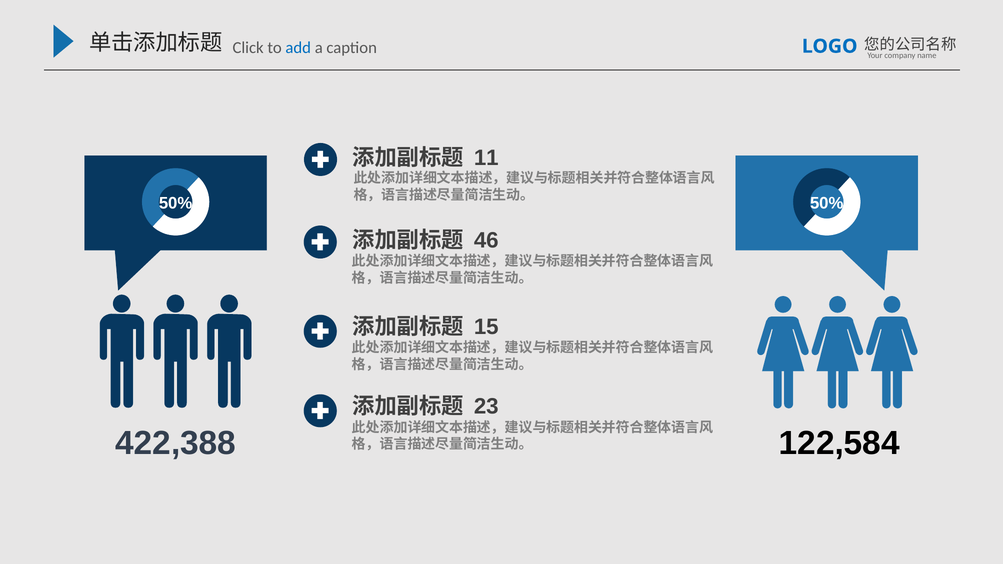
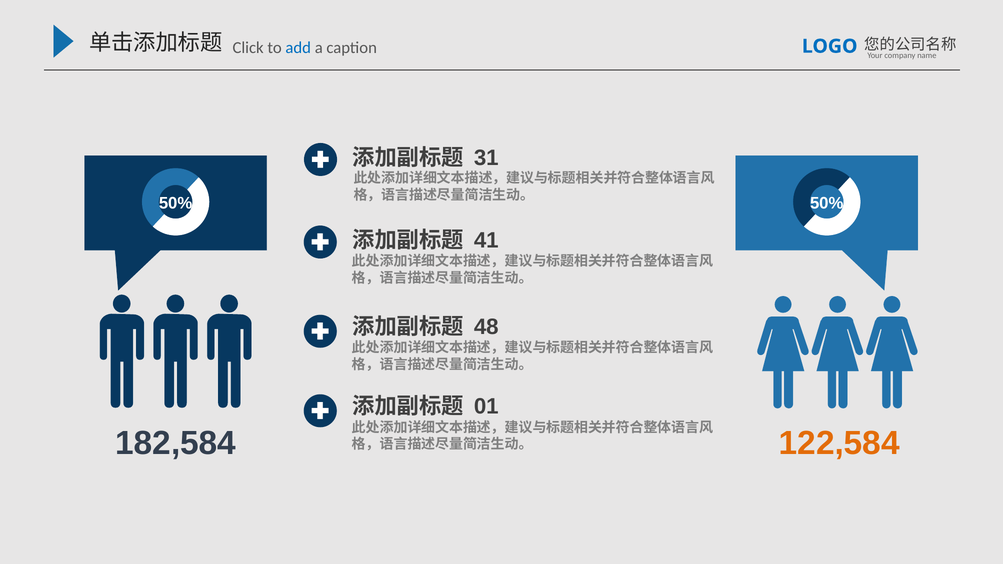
11: 11 -> 31 (486, 158)
46: 46 -> 41 (486, 241)
15: 15 -> 48 (486, 327)
23: 23 -> 01 (486, 407)
422,388: 422,388 -> 182,584 (176, 443)
122,584 colour: black -> orange (839, 443)
